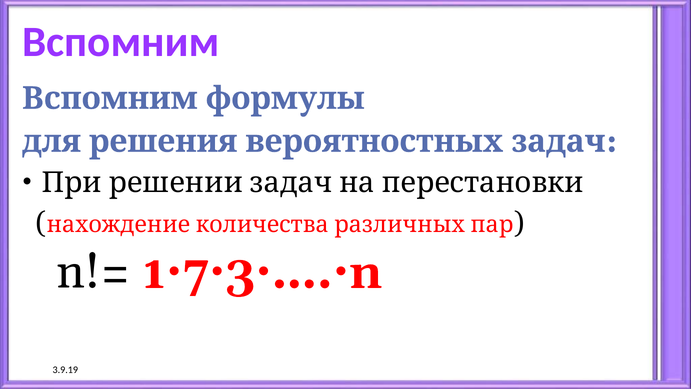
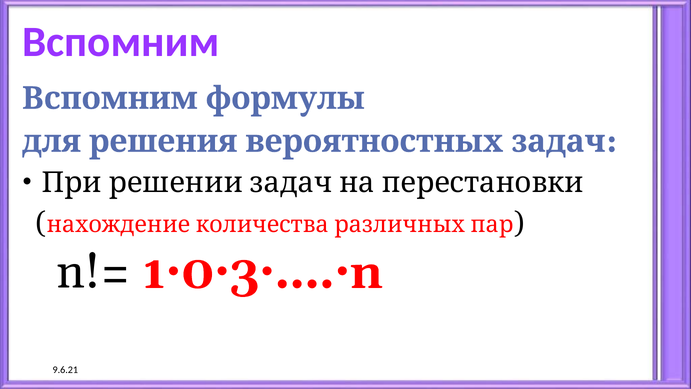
1·7·3·….·n: 1·7·3·….·n -> 1·0·3·….·n (263, 272)
3.9.19: 3.9.19 -> 9.6.21 (65, 370)
